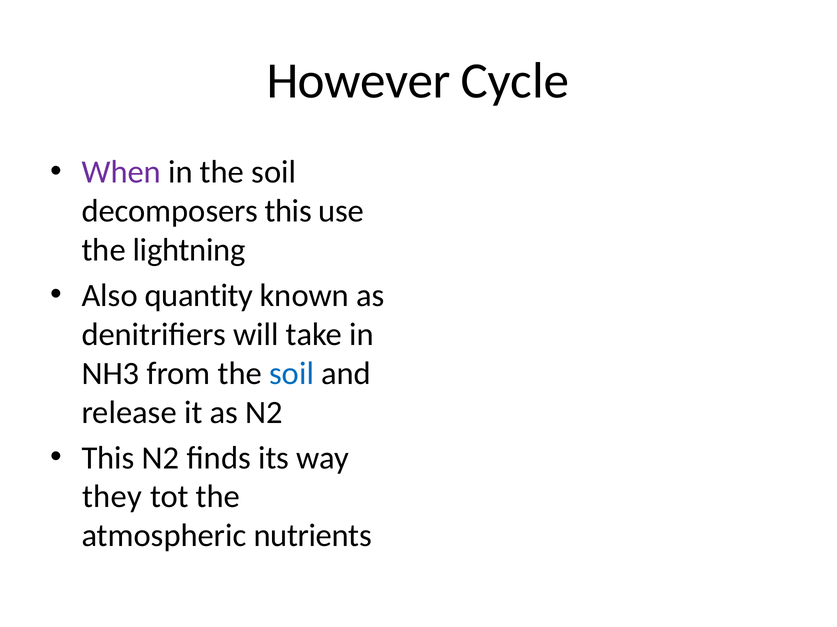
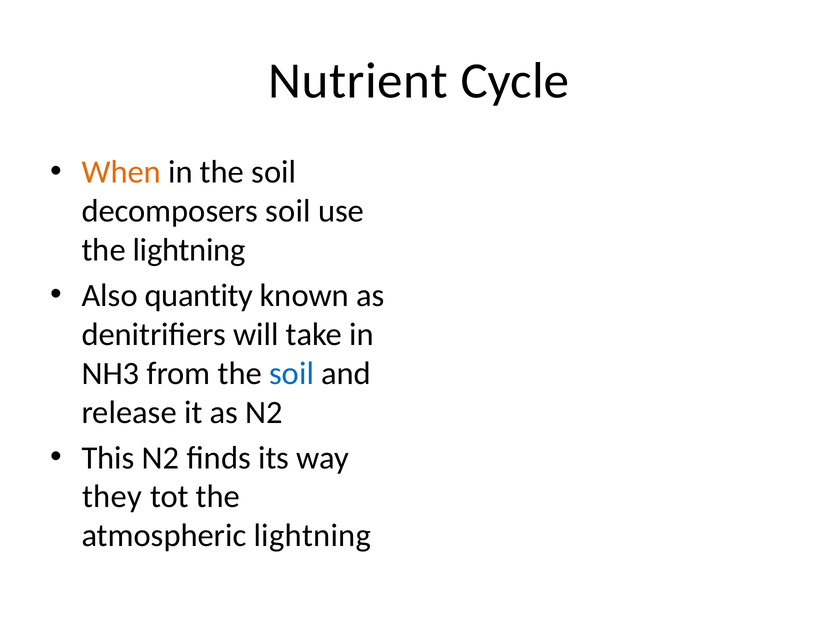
However: However -> Nutrient (358, 81)
When colour: purple -> orange (121, 172)
decomposers this: this -> soil (288, 211)
atmospheric nutrients: nutrients -> lightning (312, 536)
